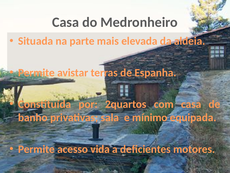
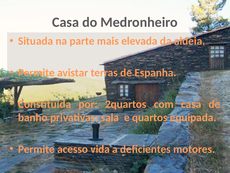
mínimo: mínimo -> quartos (150, 117)
